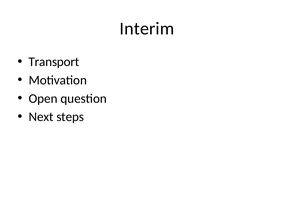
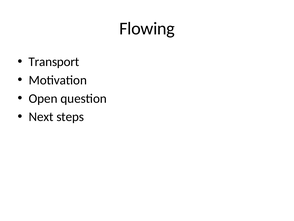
Interim: Interim -> Flowing (147, 28)
